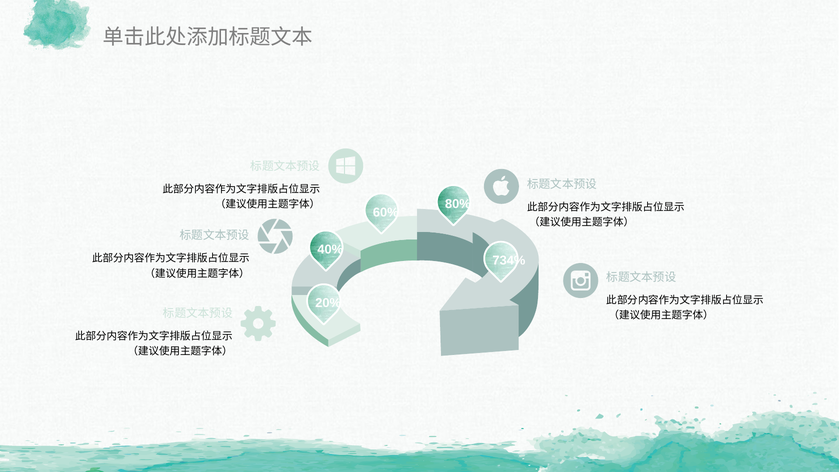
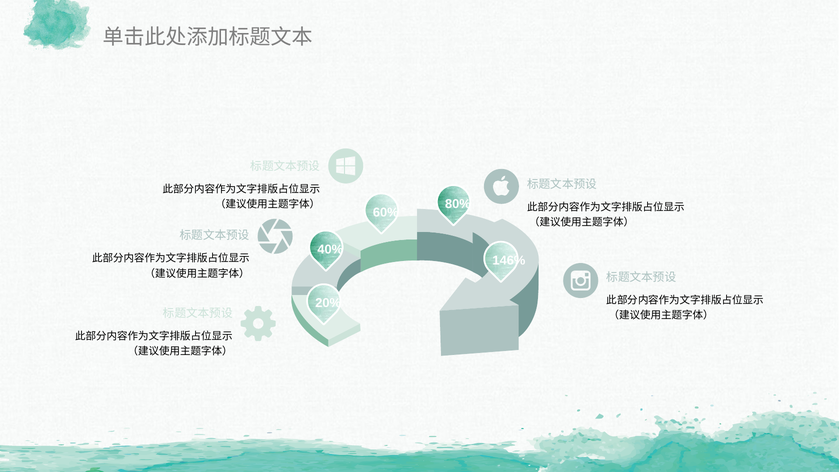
734%: 734% -> 146% (509, 261)
